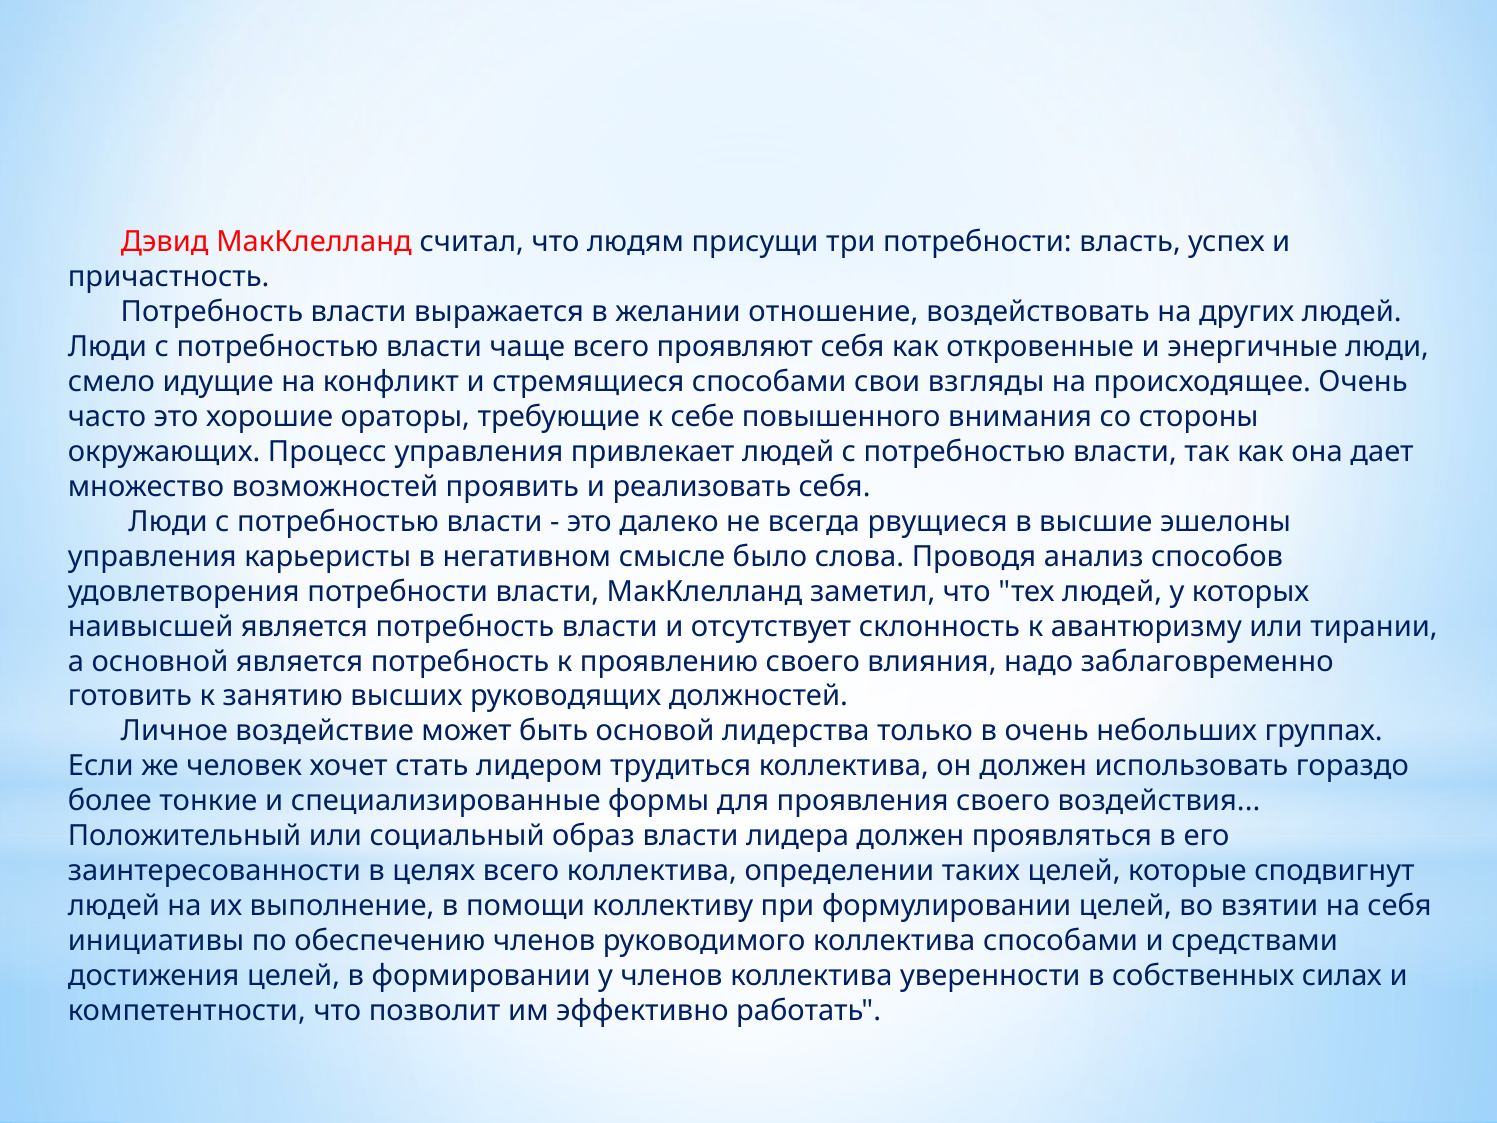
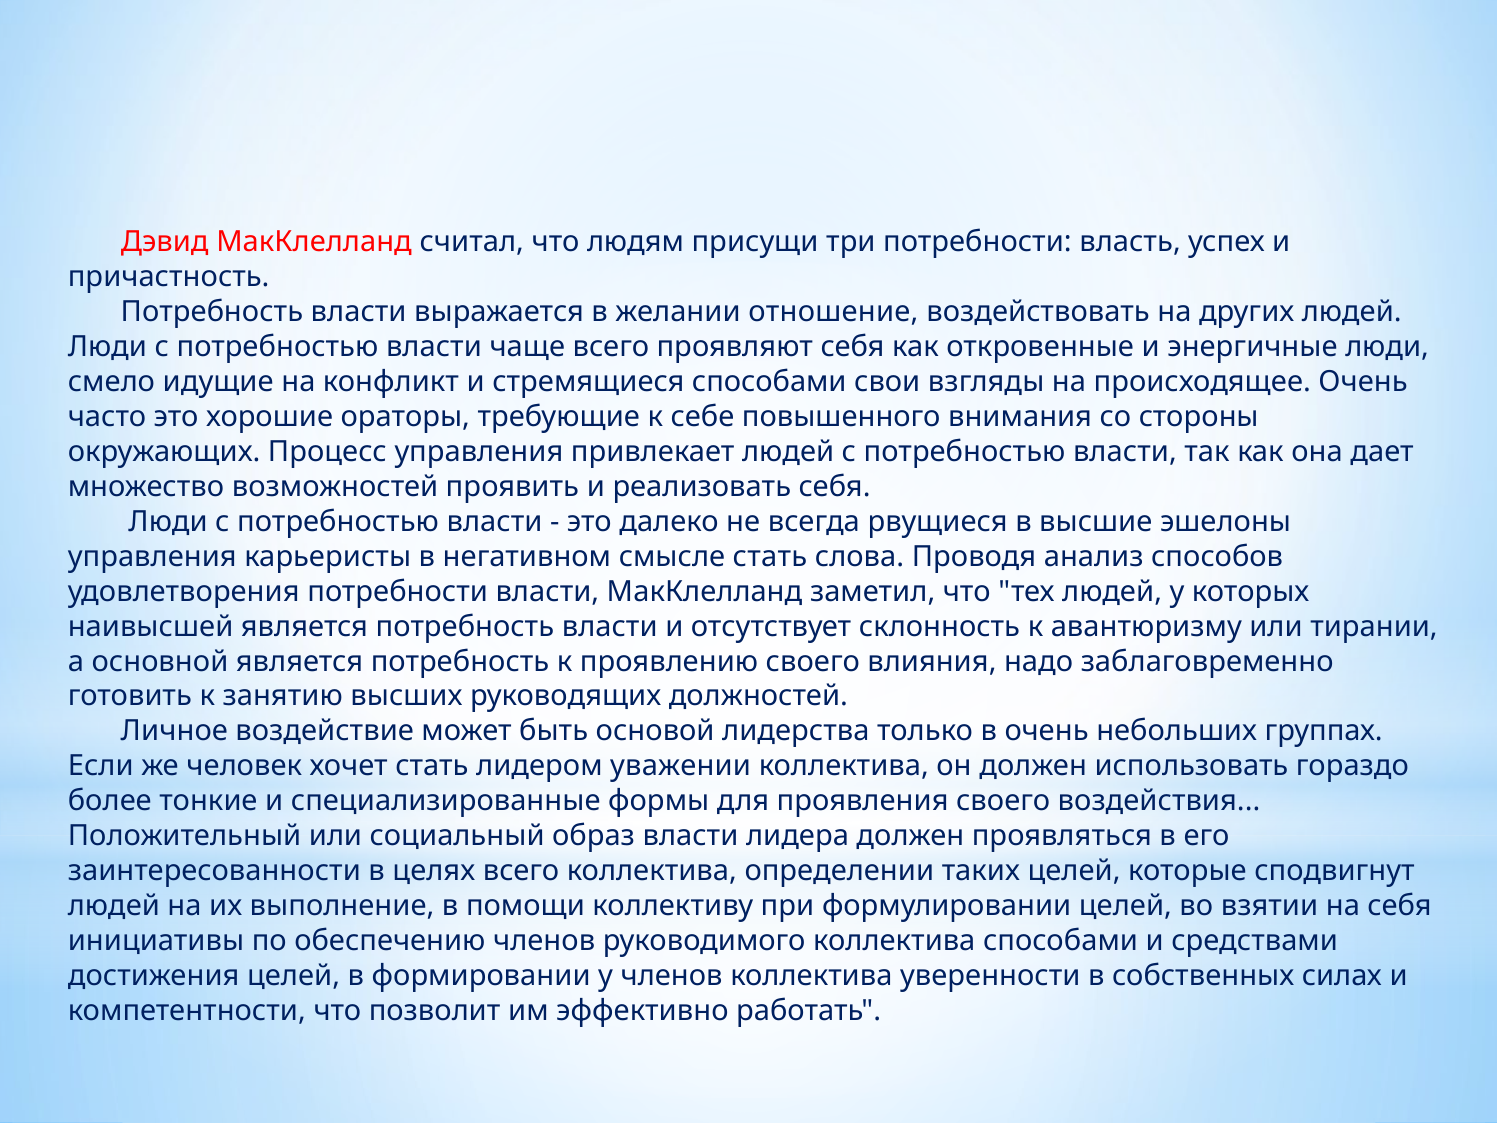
смысле было: было -> стать (770, 556)
трудиться: трудиться -> уважении (681, 766)
